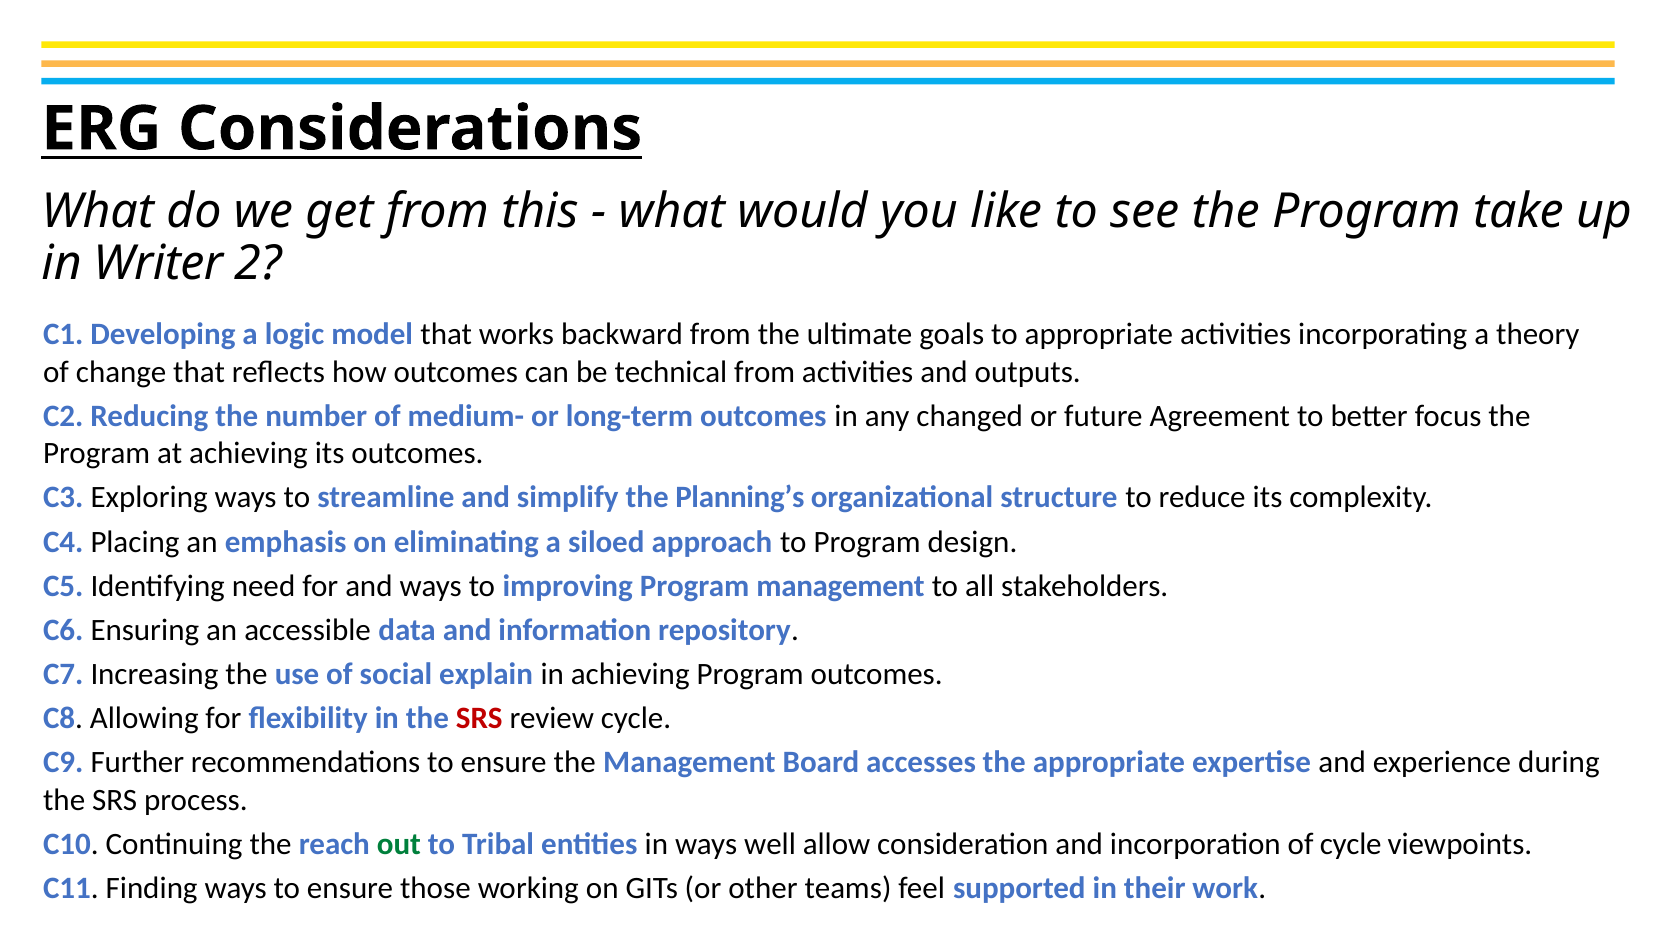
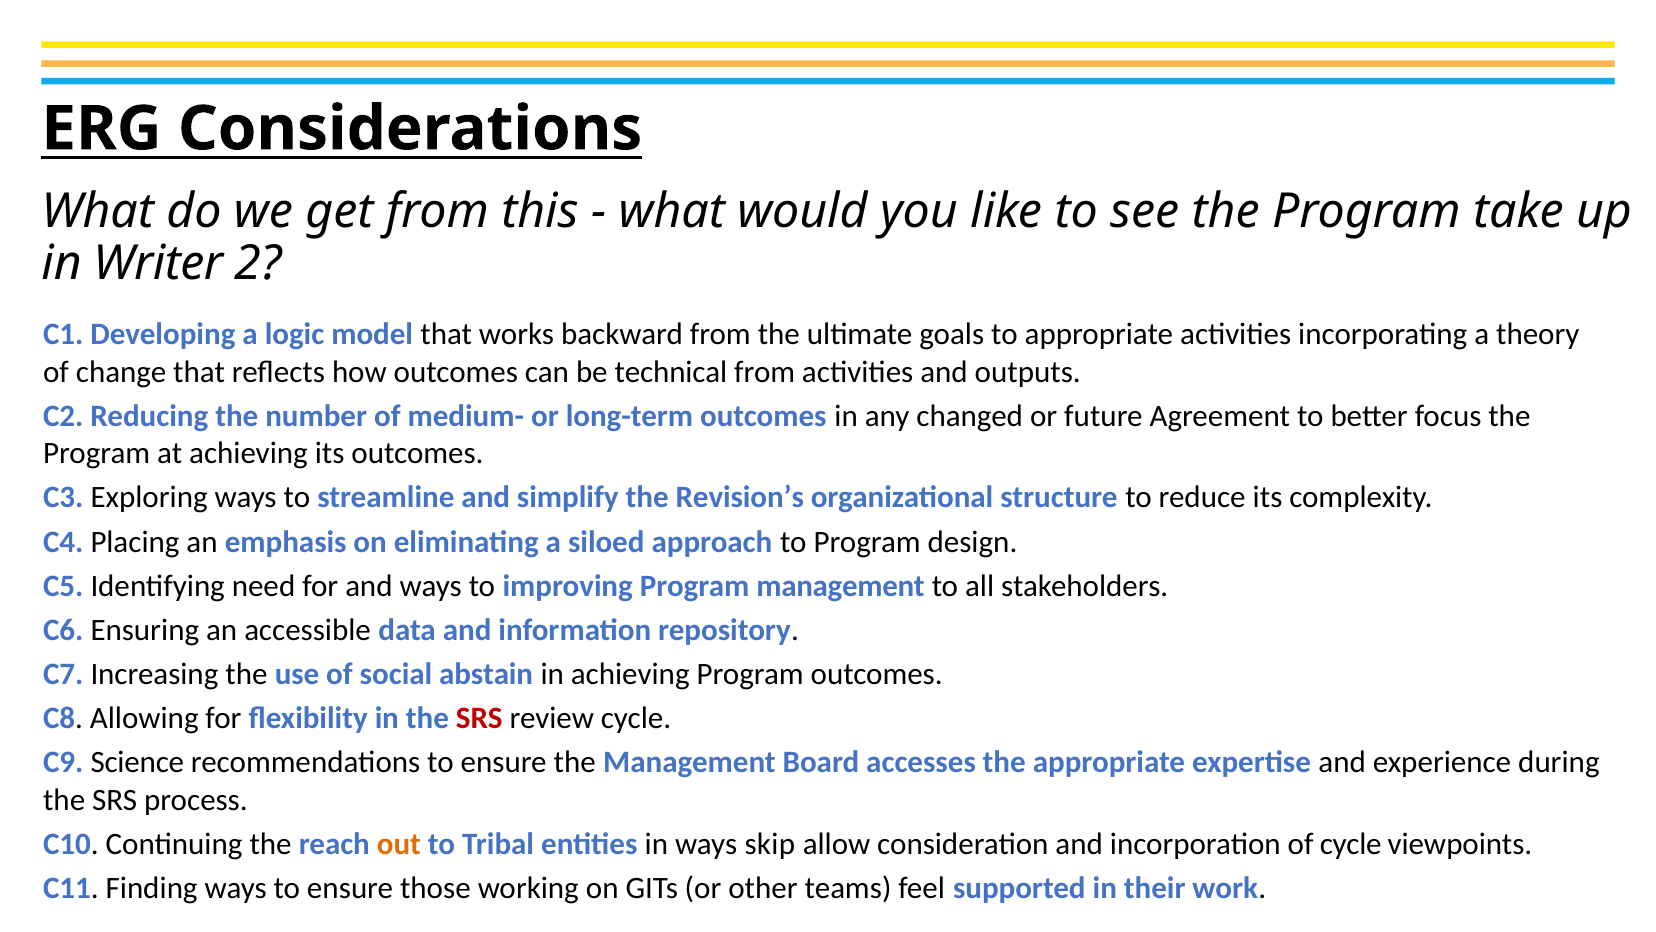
Planning’s: Planning’s -> Revision’s (740, 497)
explain: explain -> abstain (486, 674)
Further: Further -> Science (137, 762)
out colour: green -> orange (399, 844)
well: well -> skip (770, 844)
